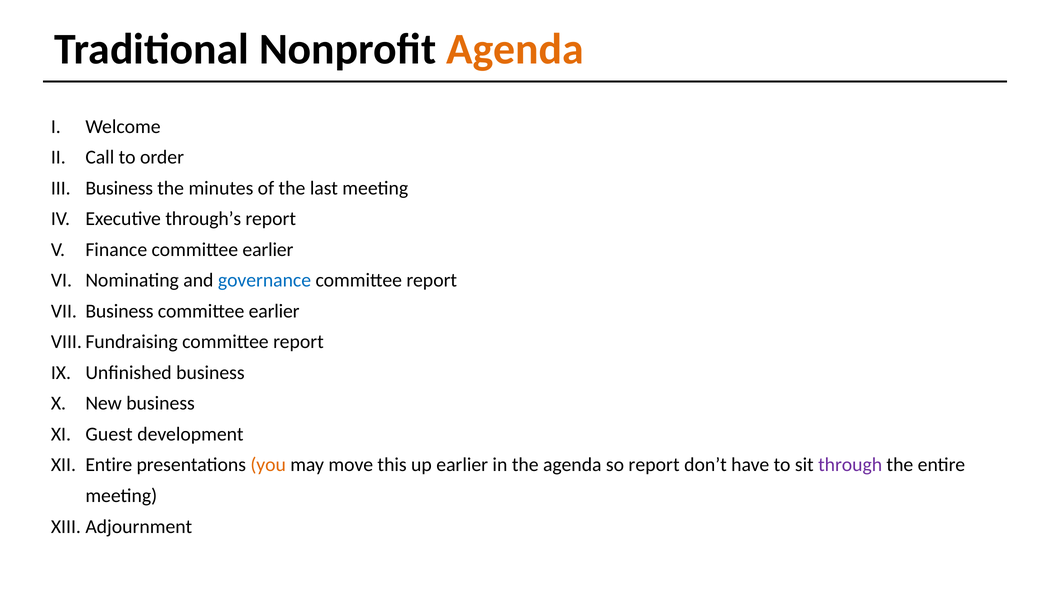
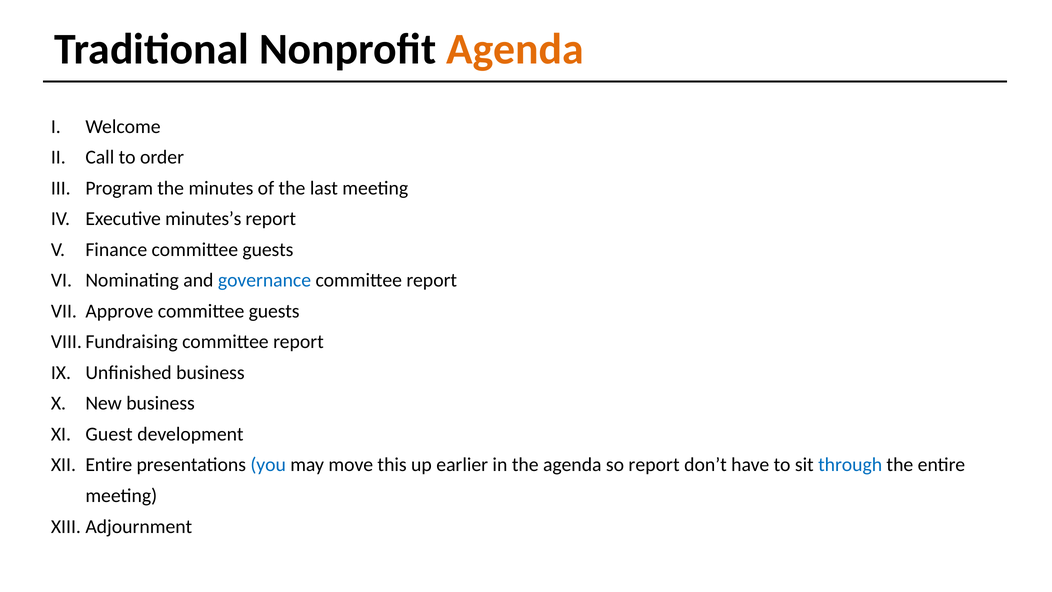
Business: Business -> Program (119, 188)
through’s: through’s -> minutes’s (203, 219)
Finance committee earlier: earlier -> guests (268, 250)
Business: Business -> Approve (119, 311)
earlier: earlier -> guests (274, 311)
you colour: orange -> blue (268, 465)
through colour: purple -> blue (850, 465)
